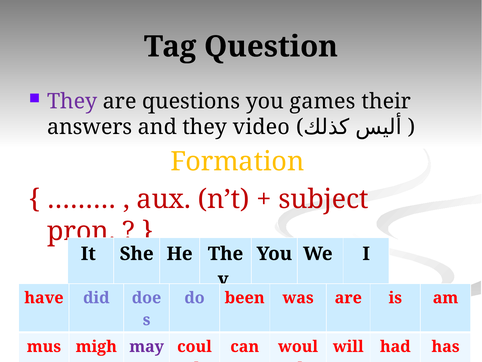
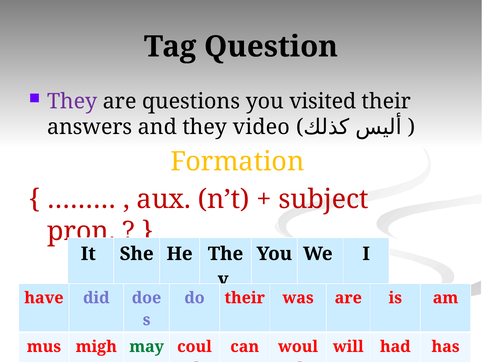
games: games -> visited (323, 101)
do been: been -> their (245, 297)
may colour: purple -> green (147, 346)
